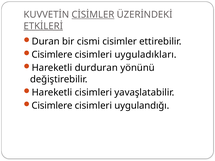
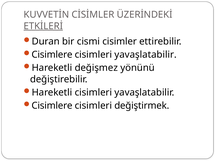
CİSİMLER underline: present -> none (93, 15)
uyguladıkları: uyguladıkları -> yavaşlatabilir (146, 55)
durduran: durduran -> değişmez (96, 68)
uygulandığı: uygulandığı -> değiştirmek (142, 106)
